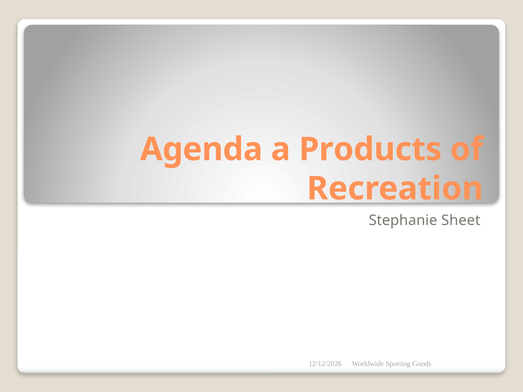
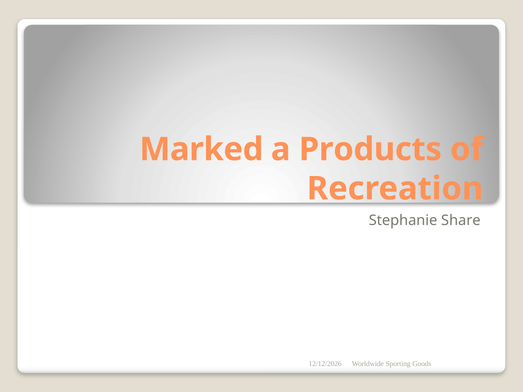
Agenda: Agenda -> Marked (201, 149)
Sheet: Sheet -> Share (461, 221)
